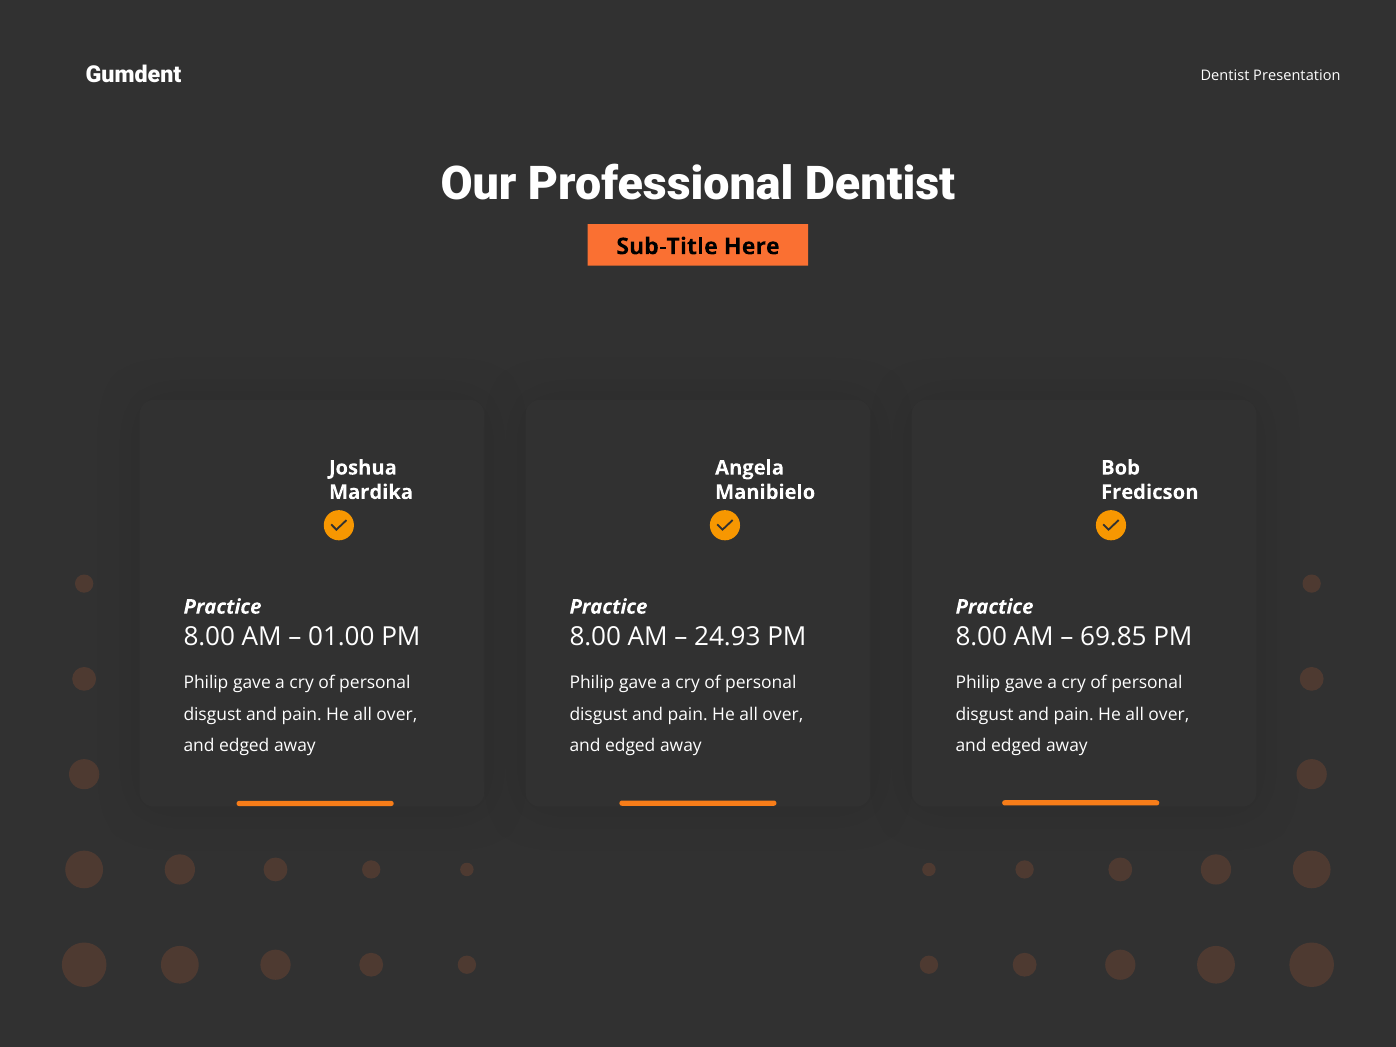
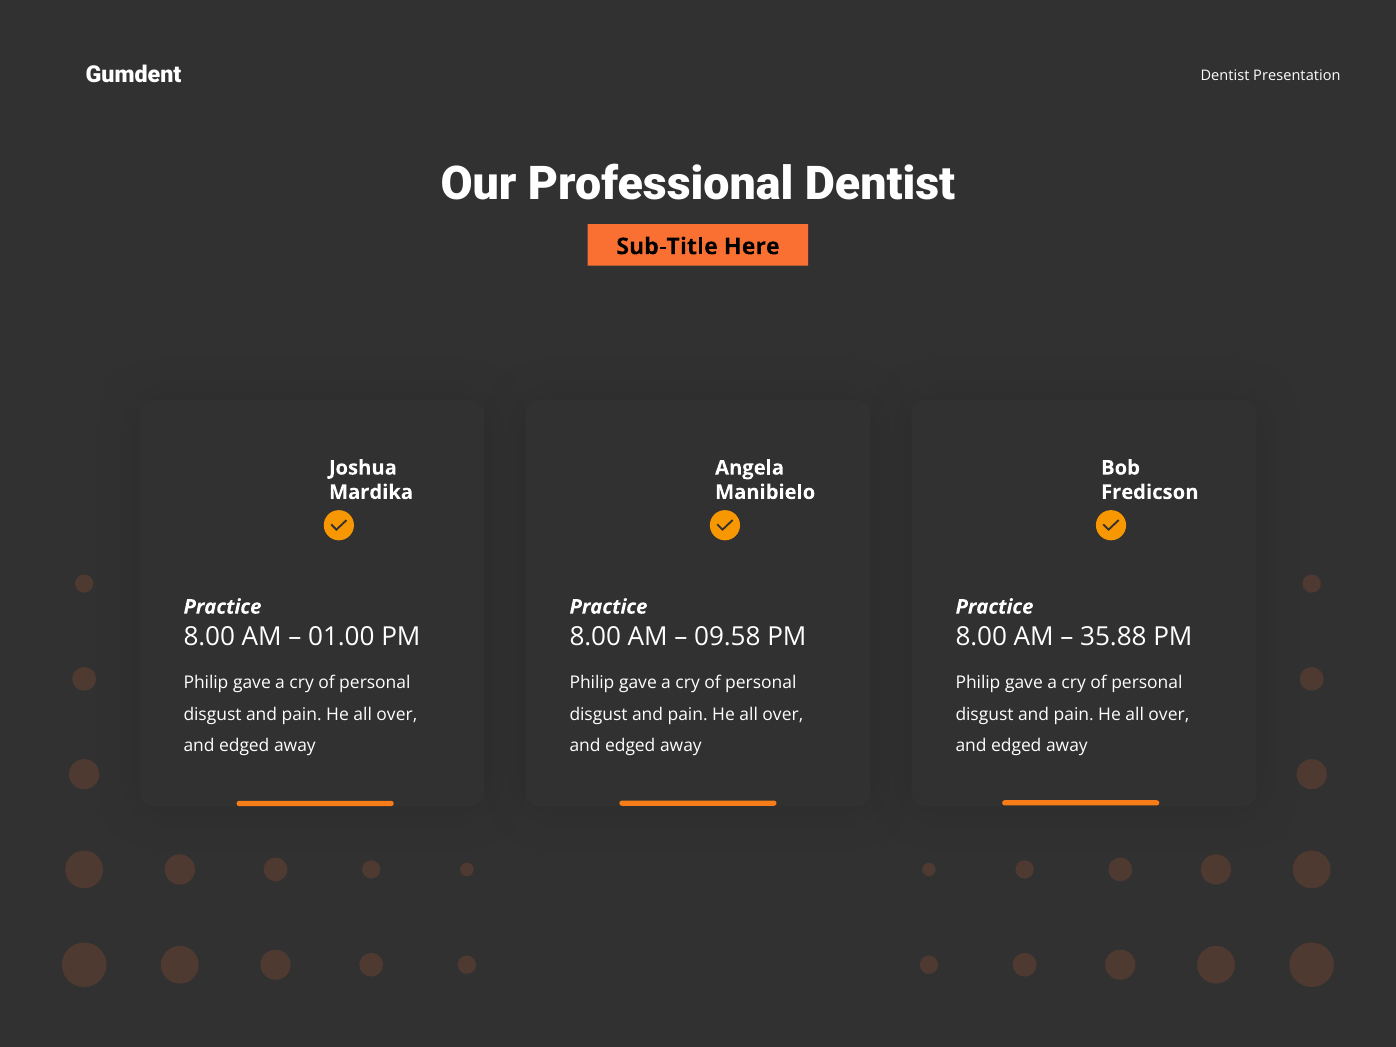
24.93: 24.93 -> 09.58 (727, 637)
69.85: 69.85 -> 35.88 (1113, 637)
